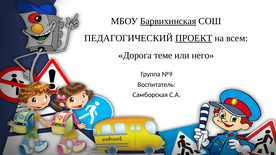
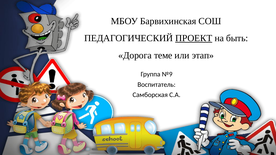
Барвихинская underline: present -> none (168, 21)
всем: всем -> быть (237, 38)
него: него -> этап (203, 55)
